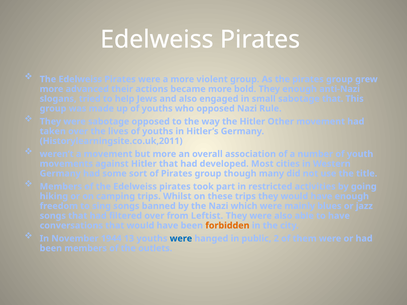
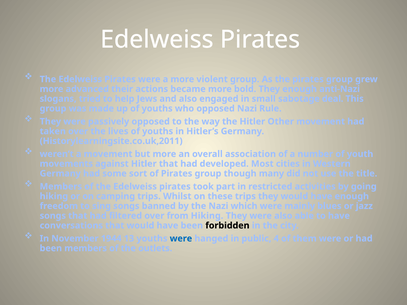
sabotage that: that -> deal (333, 99)
were sabotage: sabotage -> passively (109, 122)
from Leftist: Leftist -> Hiking (207, 216)
forbidden colour: orange -> black (227, 226)
2: 2 -> 4 (276, 239)
